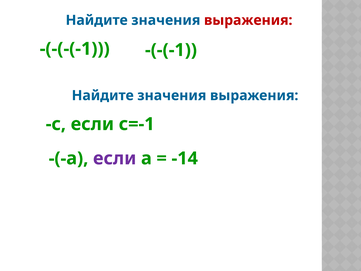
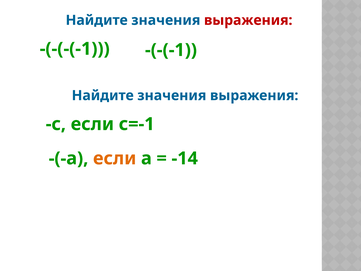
если colour: purple -> orange (115, 158)
